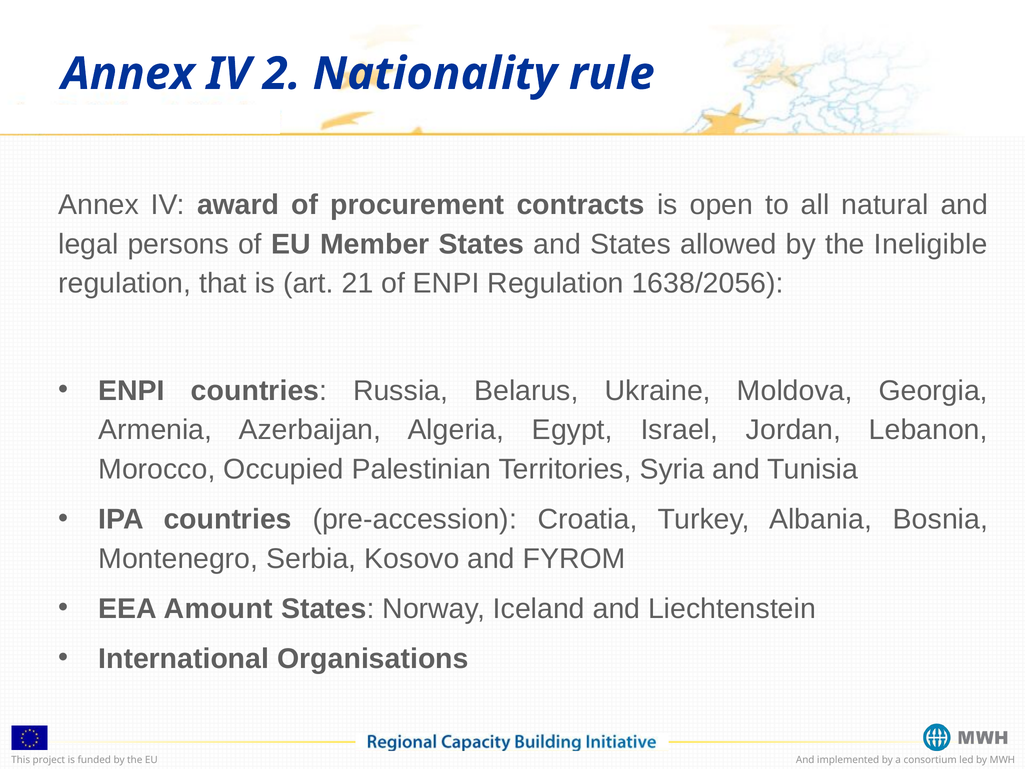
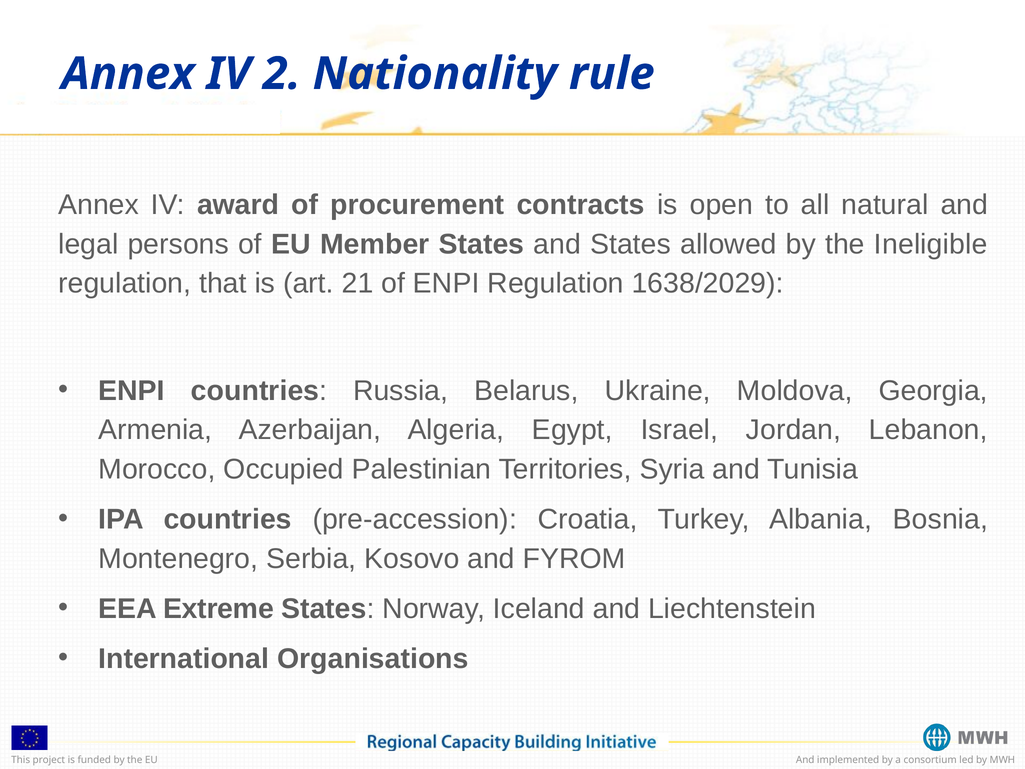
1638/2056: 1638/2056 -> 1638/2029 (708, 283)
Amount: Amount -> Extreme (219, 608)
